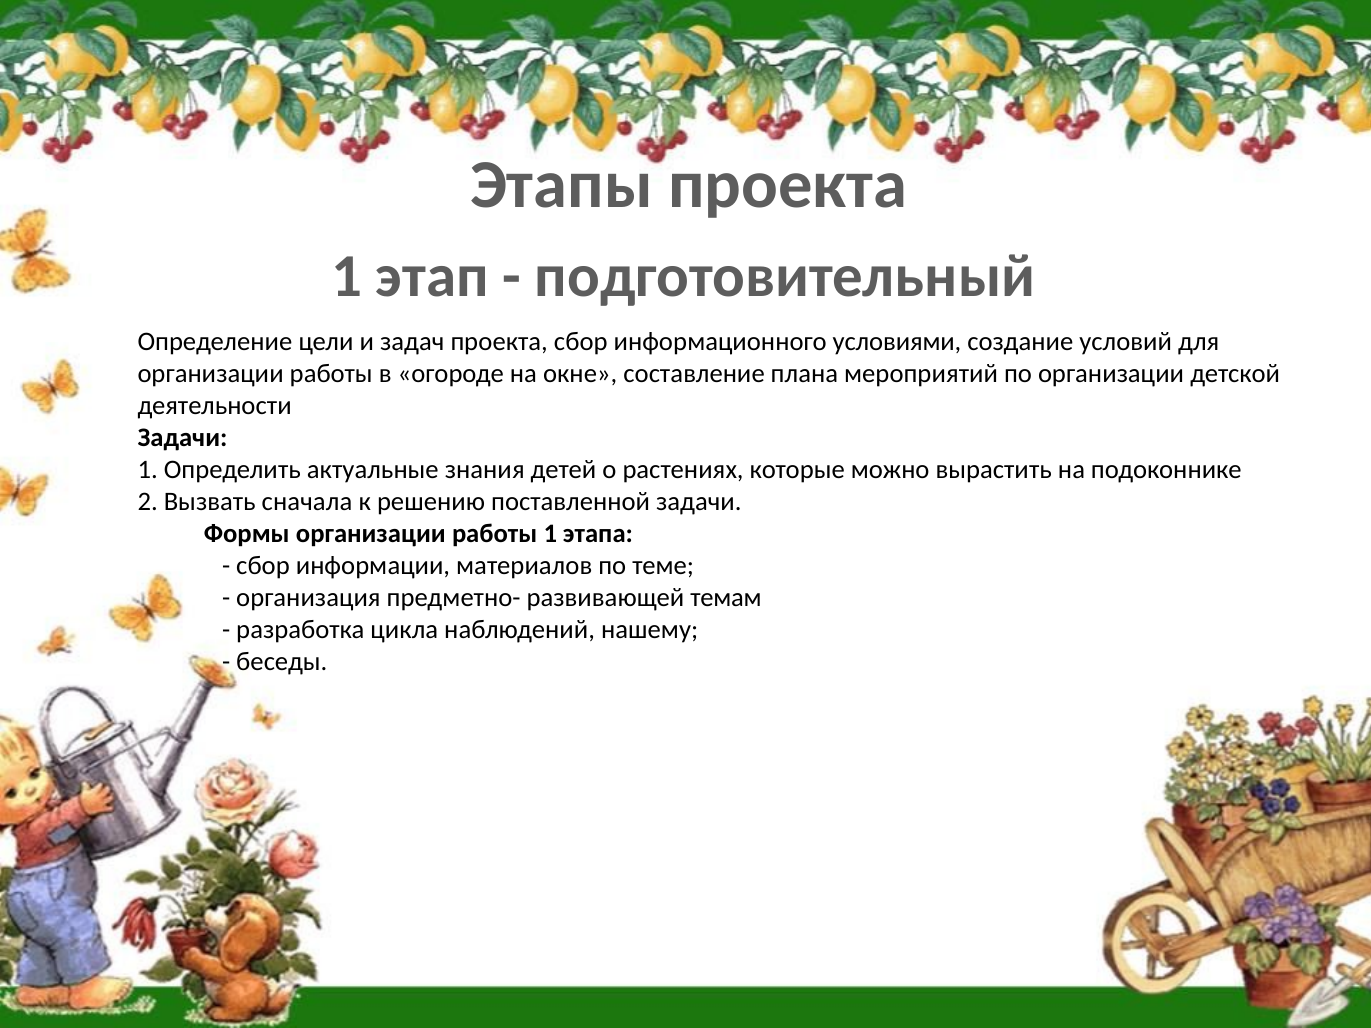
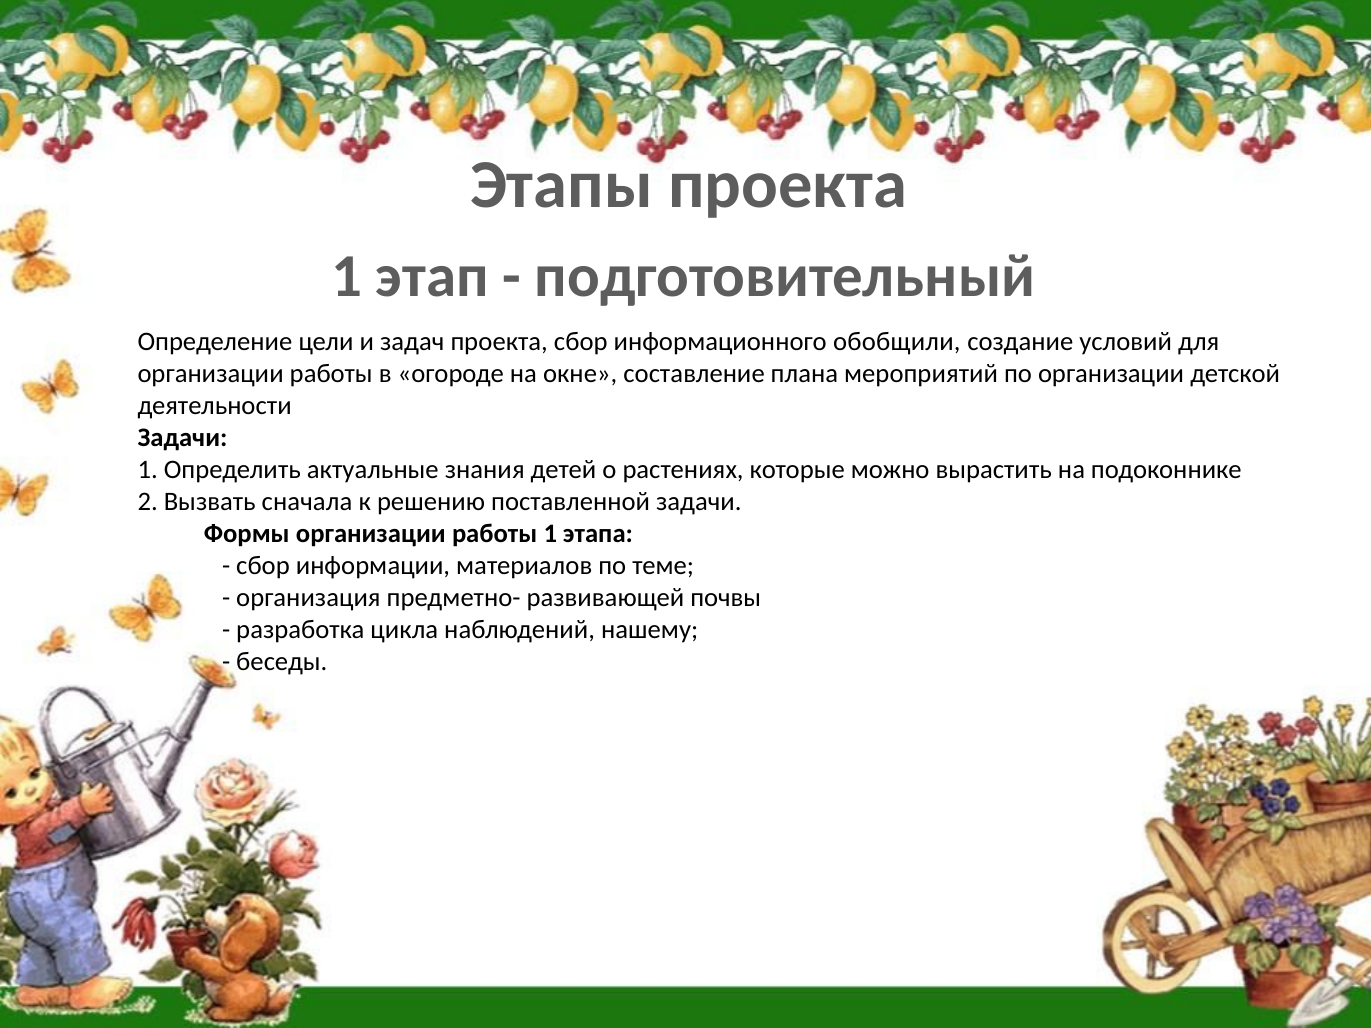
условиями: условиями -> обобщили (897, 342)
темам: темам -> почвы (726, 598)
